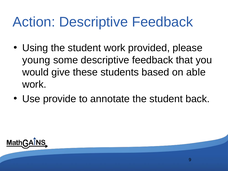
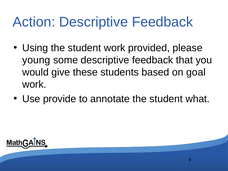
able: able -> goal (196, 72)
back: back -> what (198, 99)
